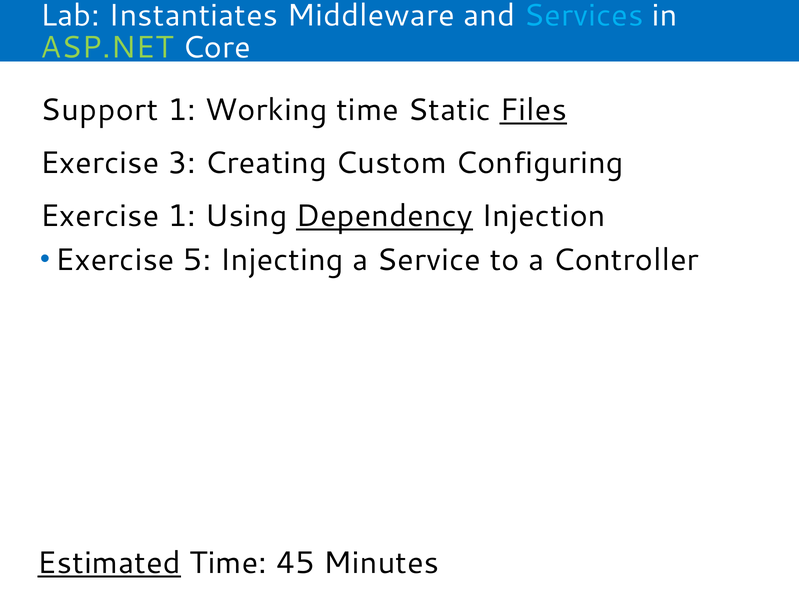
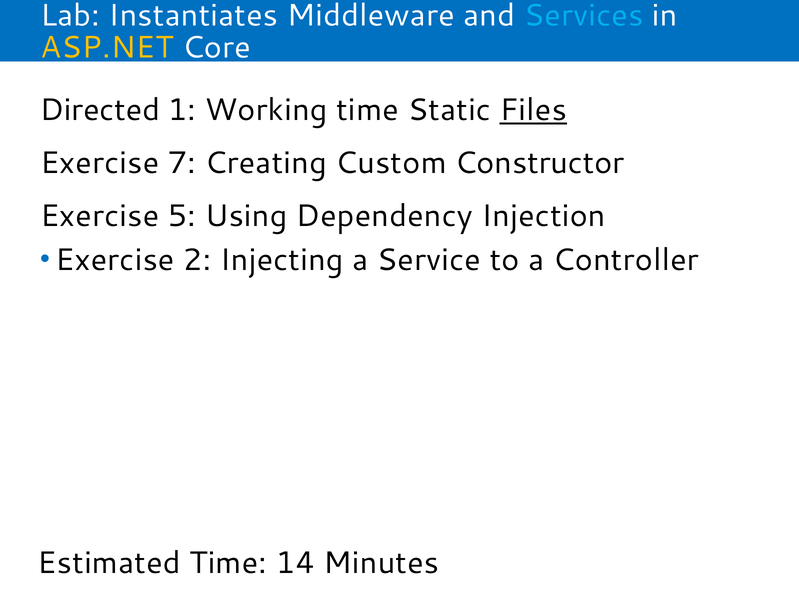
ASP.NET colour: light green -> yellow (107, 47)
Support: Support -> Directed (100, 110)
3: 3 -> 7 (182, 163)
Configuring: Configuring -> Constructor (540, 163)
Exercise 1: 1 -> 5 (182, 216)
Dependency underline: present -> none (384, 216)
5: 5 -> 2 (197, 260)
Estimated underline: present -> none (109, 563)
45: 45 -> 14 (295, 563)
